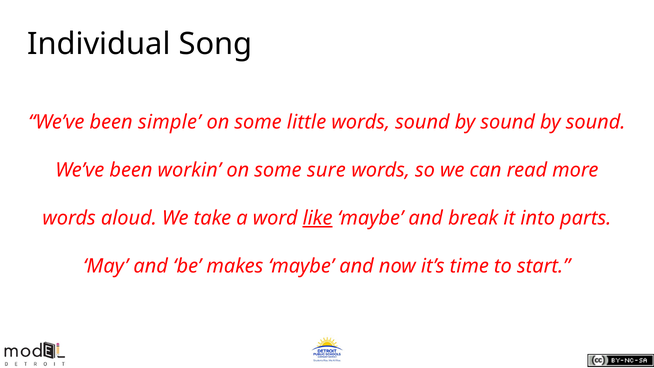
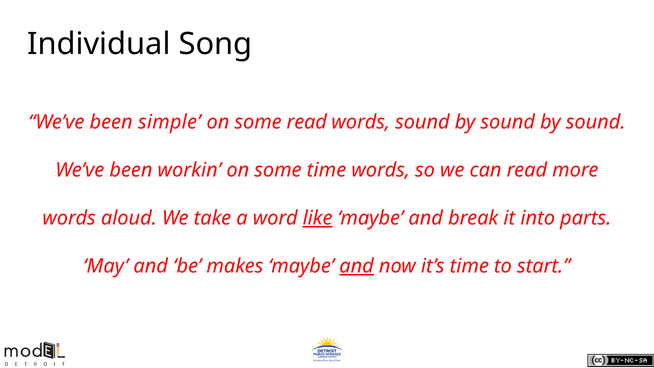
some little: little -> read (307, 122)
some sure: sure -> time (326, 170)
and underline: none -> present (357, 266)
